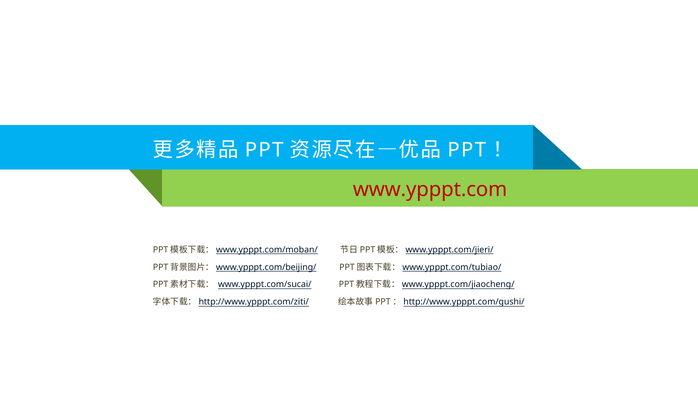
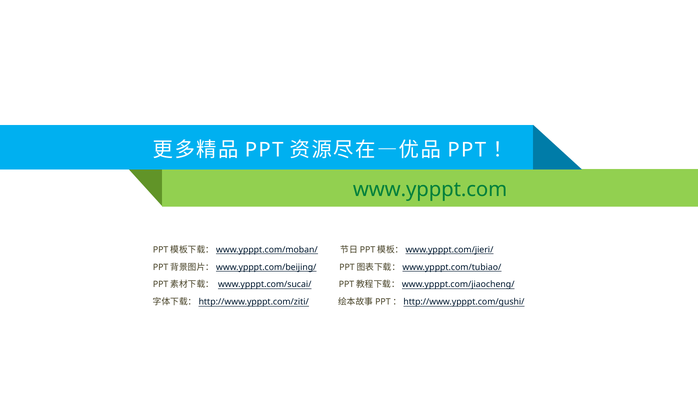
www.ypppt.com colour: red -> green (430, 189)
